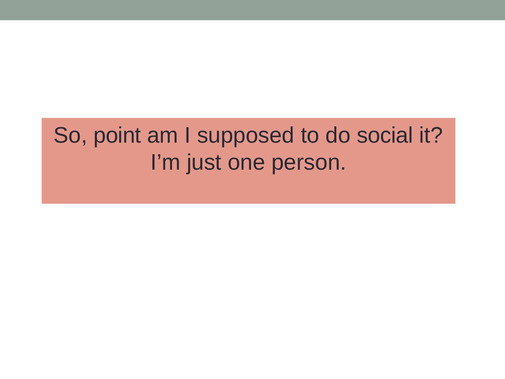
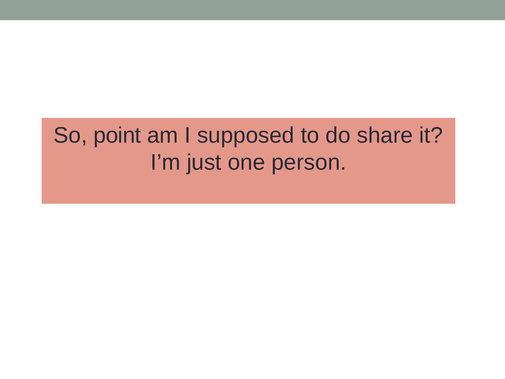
social: social -> share (385, 135)
